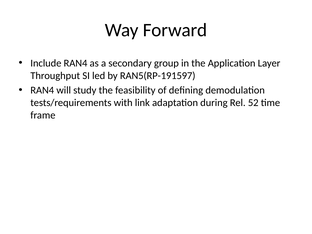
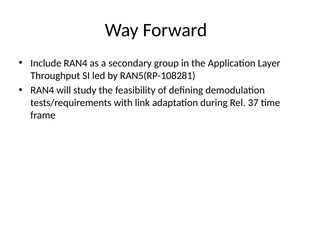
RAN5(RP-191597: RAN5(RP-191597 -> RAN5(RP-108281 (158, 76)
52: 52 -> 37 (253, 103)
